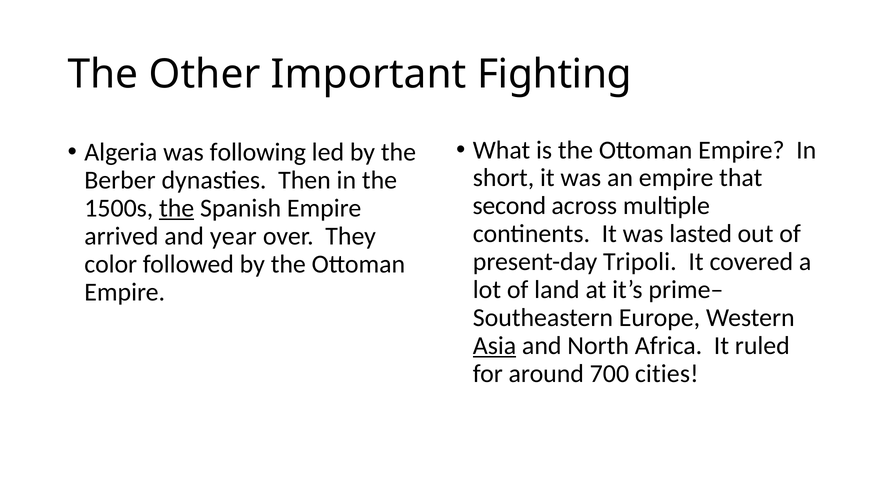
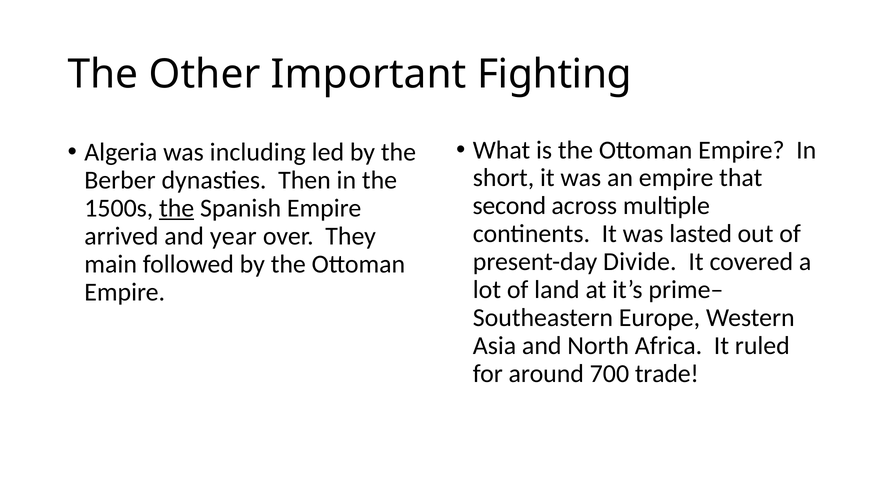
following: following -> including (258, 152)
Tripoli: Tripoli -> Divide (640, 262)
color: color -> main (111, 264)
Asia underline: present -> none (495, 346)
cities: cities -> trade (667, 374)
